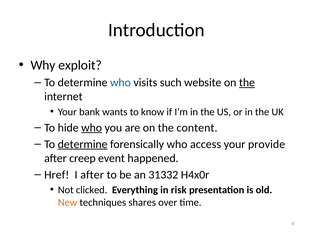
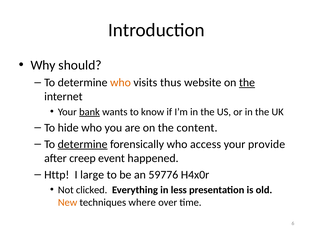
exploit: exploit -> should (80, 65)
who colour: blue -> orange (120, 83)
such: such -> thus (171, 83)
bank underline: none -> present (90, 112)
who underline: present -> none (92, 128)
Href: Href -> Http (57, 175)
I after: after -> large (92, 175)
31332: 31332 -> 59776 (163, 175)
risk: risk -> less (179, 191)
shares: shares -> where (142, 203)
